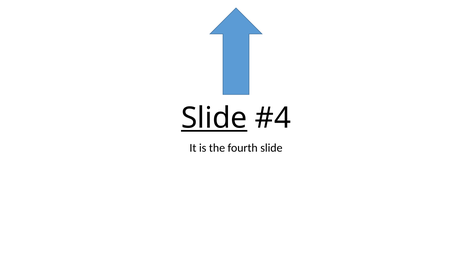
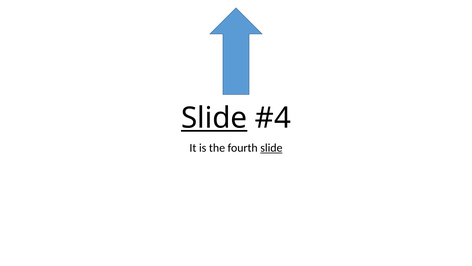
slide underline: none -> present (271, 148)
